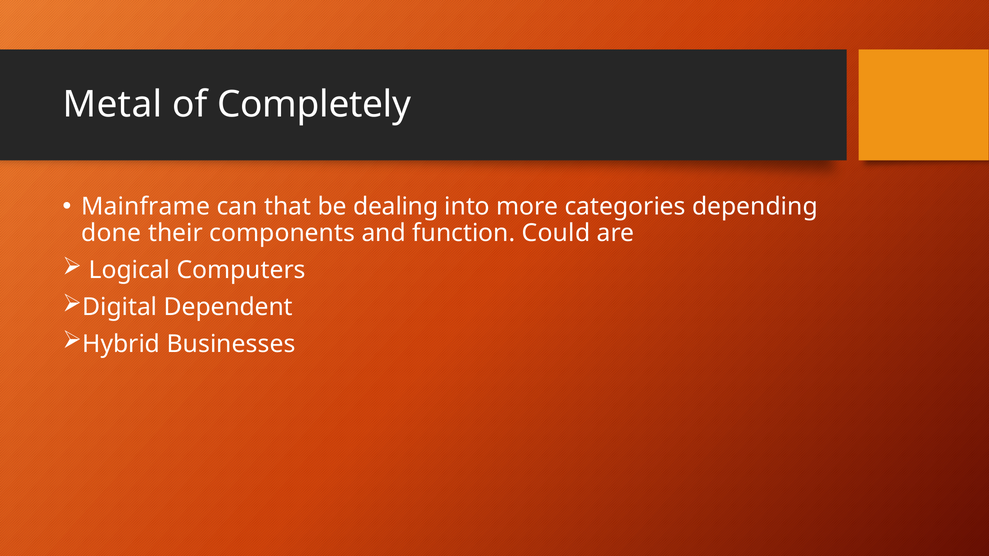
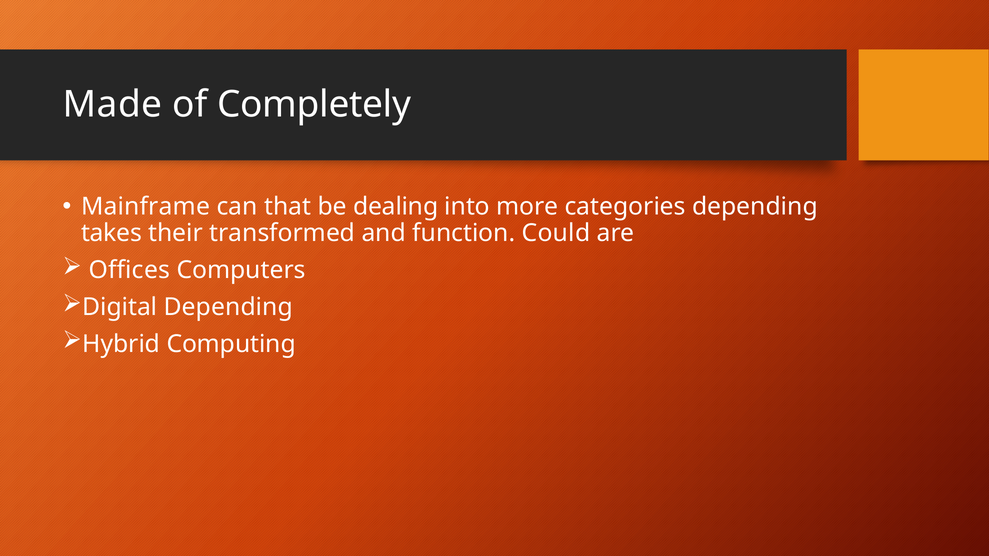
Metal: Metal -> Made (113, 105)
done: done -> takes (112, 233)
components: components -> transformed (282, 233)
Logical: Logical -> Offices (129, 270)
Digital Dependent: Dependent -> Depending (228, 307)
Businesses: Businesses -> Computing (231, 344)
